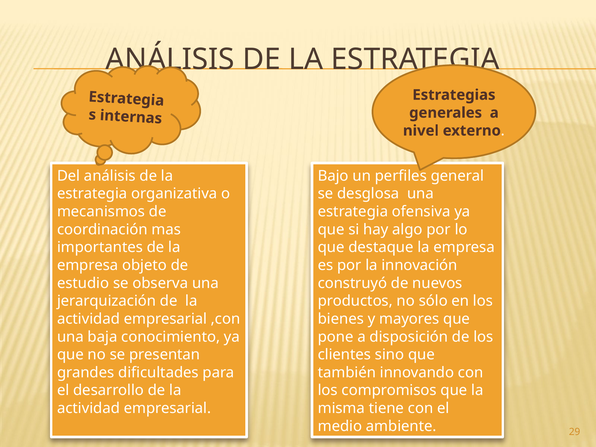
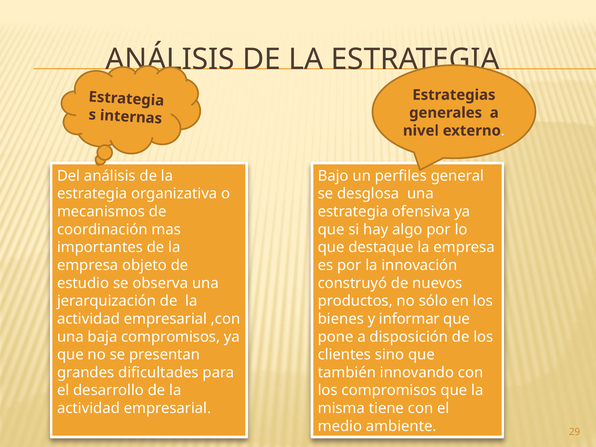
mayores: mayores -> informar (409, 319)
baja conocimiento: conocimiento -> compromisos (171, 337)
